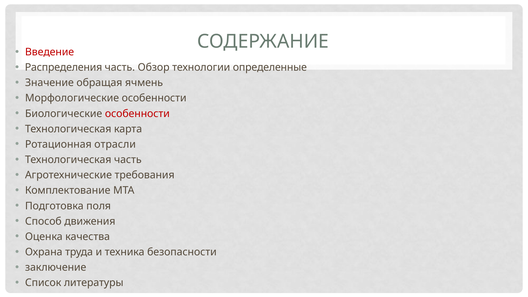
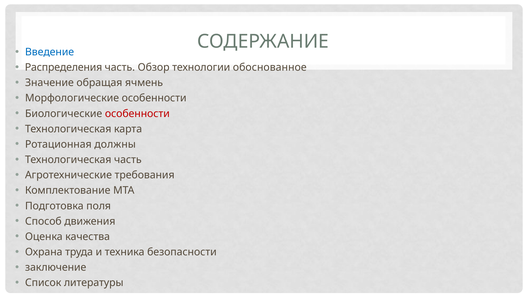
Введение colour: red -> blue (50, 52)
определенные: определенные -> обоснованное (270, 67)
отрасли: отрасли -> должны (115, 144)
